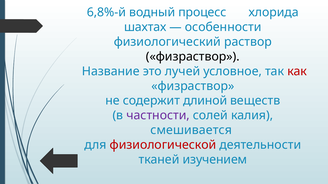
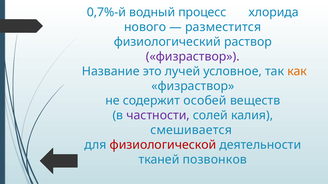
6,8%-й: 6,8%-й -> 0,7%-й (106, 12)
шахтах: шахтах -> нового (145, 27)
особенности: особенности -> разместится (223, 27)
физраствор colour: black -> purple (193, 57)
как colour: red -> orange (297, 71)
длиной: длиной -> особей (205, 101)
изучением: изучением -> позвонков (215, 160)
